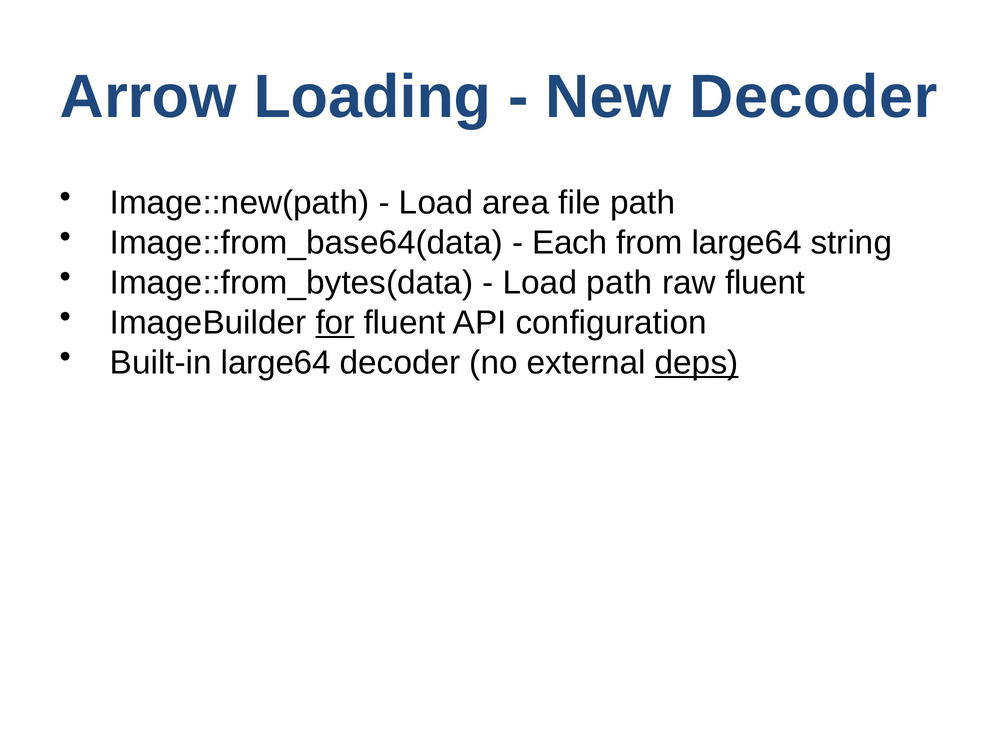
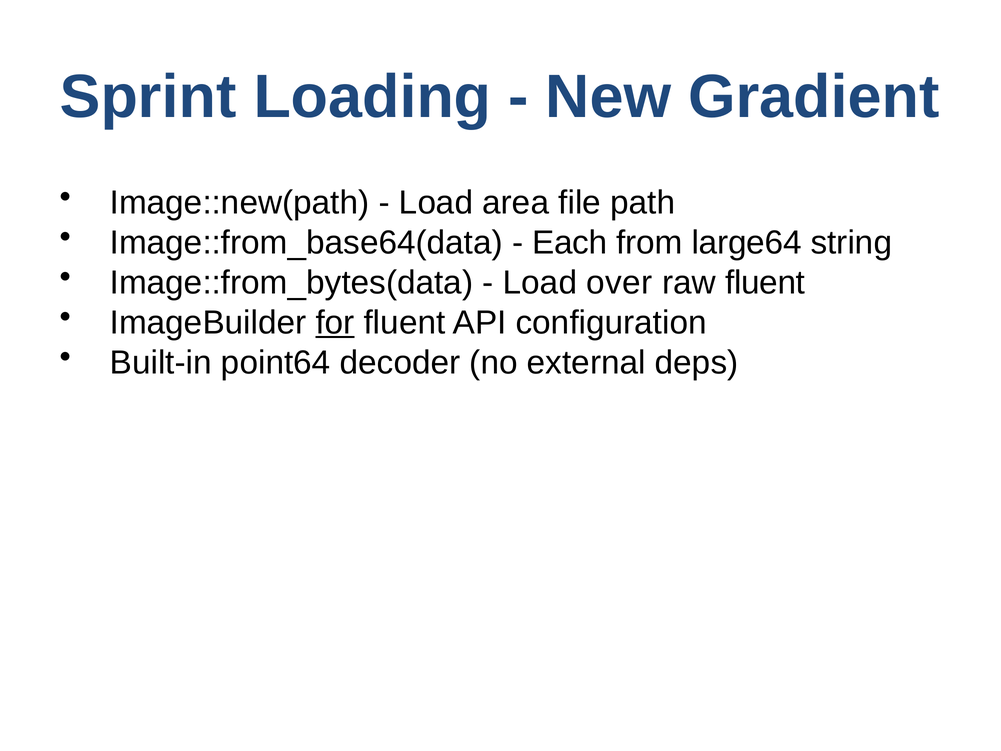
Arrow: Arrow -> Sprint (148, 97)
New Decoder: Decoder -> Gradient (814, 97)
Load path: path -> over (619, 283)
Built-in large64: large64 -> point64 (276, 363)
deps underline: present -> none (697, 363)
